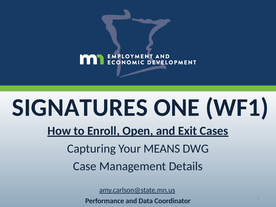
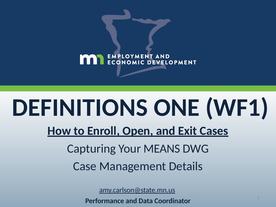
SIGNATURES: SIGNATURES -> DEFINITIONS (80, 108)
